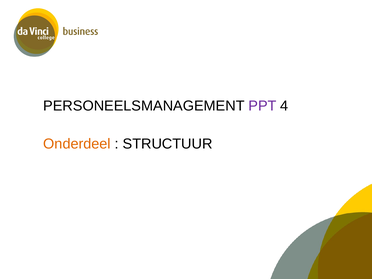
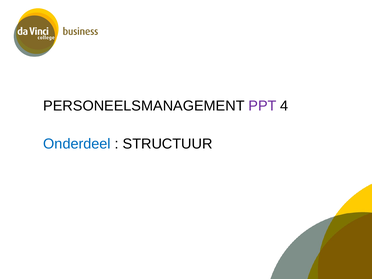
Onderdeel colour: orange -> blue (77, 144)
